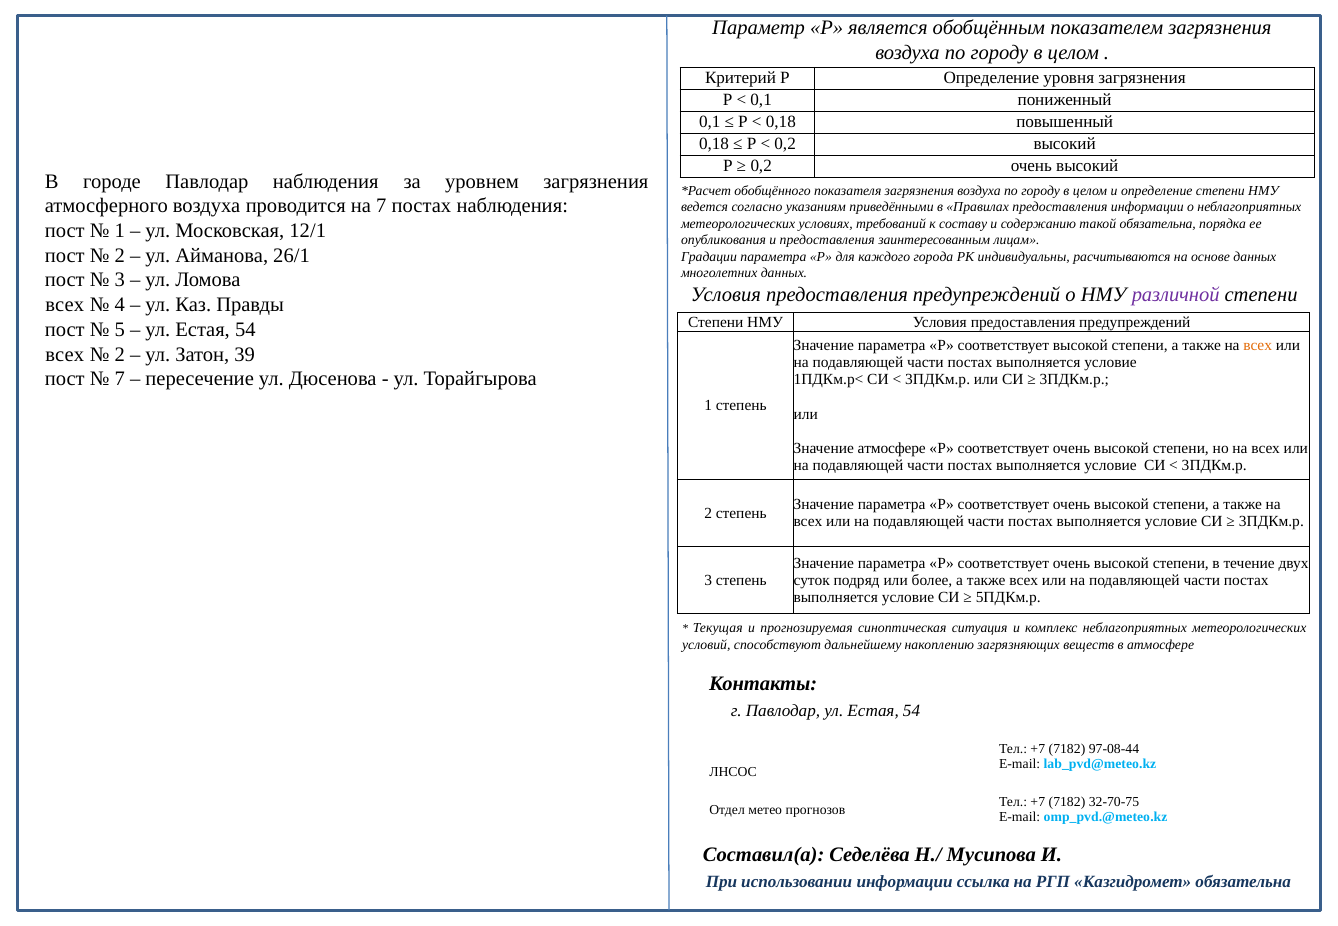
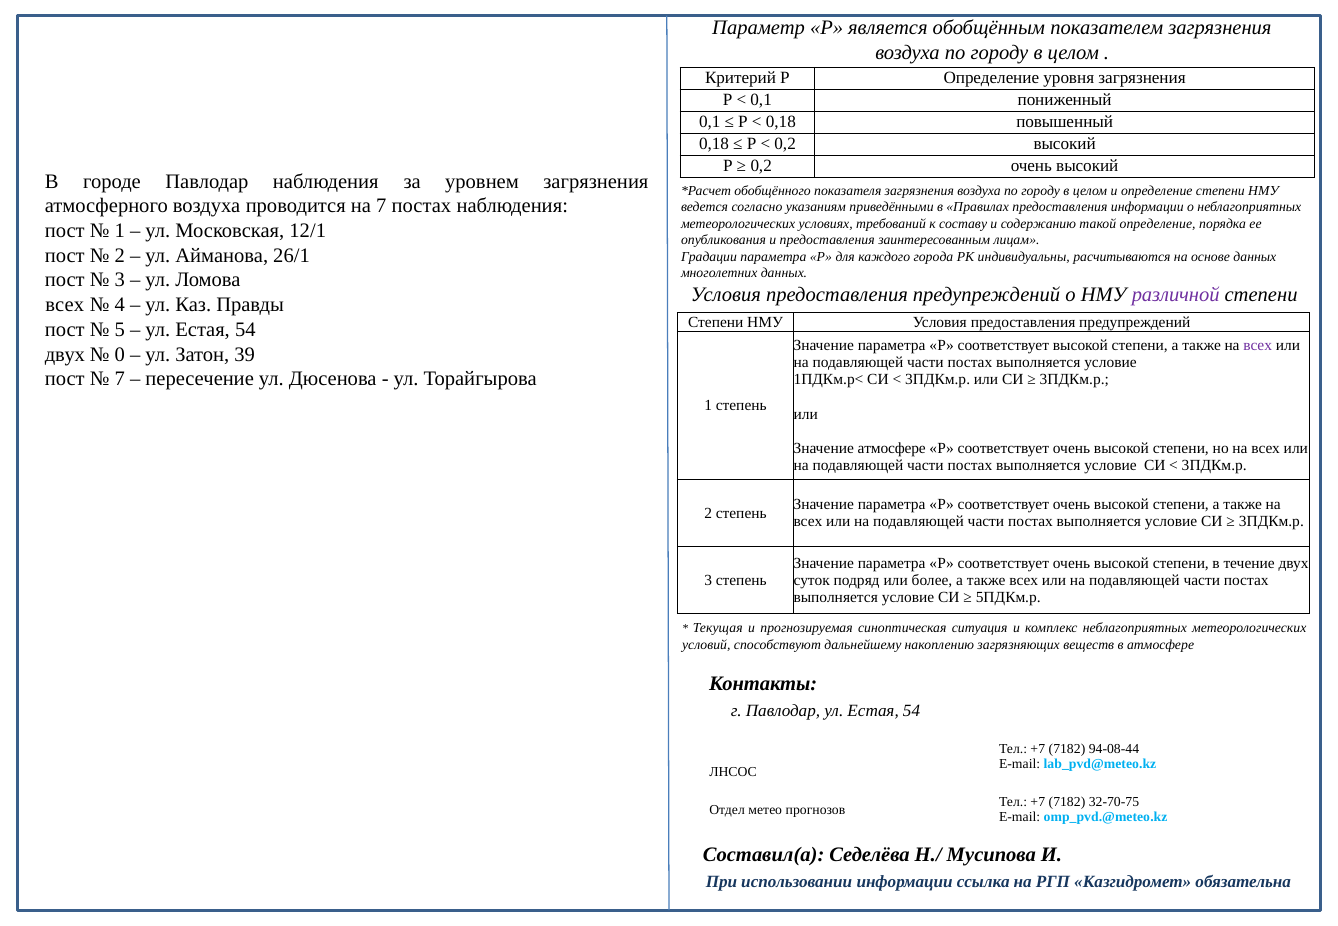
такой обязательна: обязательна -> определение (1158, 224)
всех colour: orange -> purple (1258, 346)
всех: всех -> двух (65, 354)
2: 2 -> 0 (120, 354)
97-08-44: 97-08-44 -> 94-08-44 (1114, 749)
